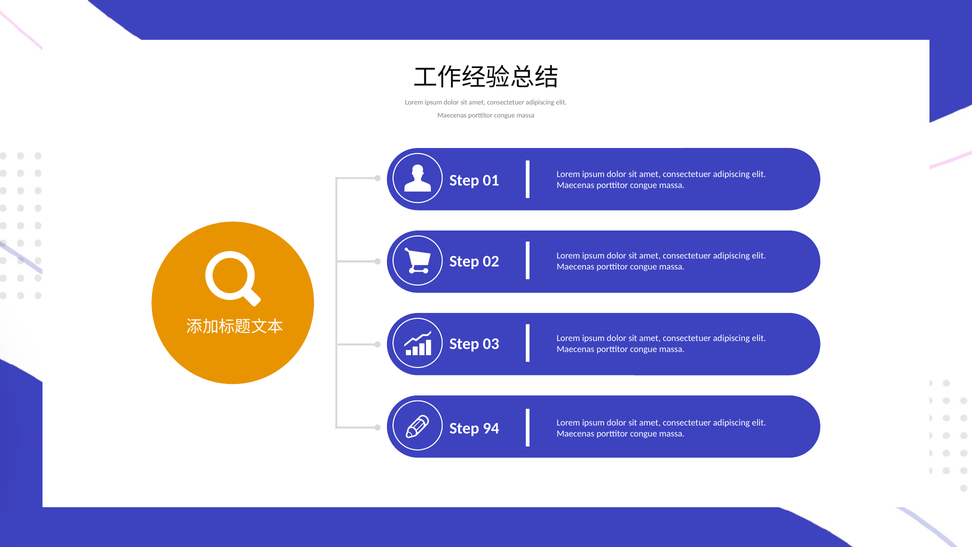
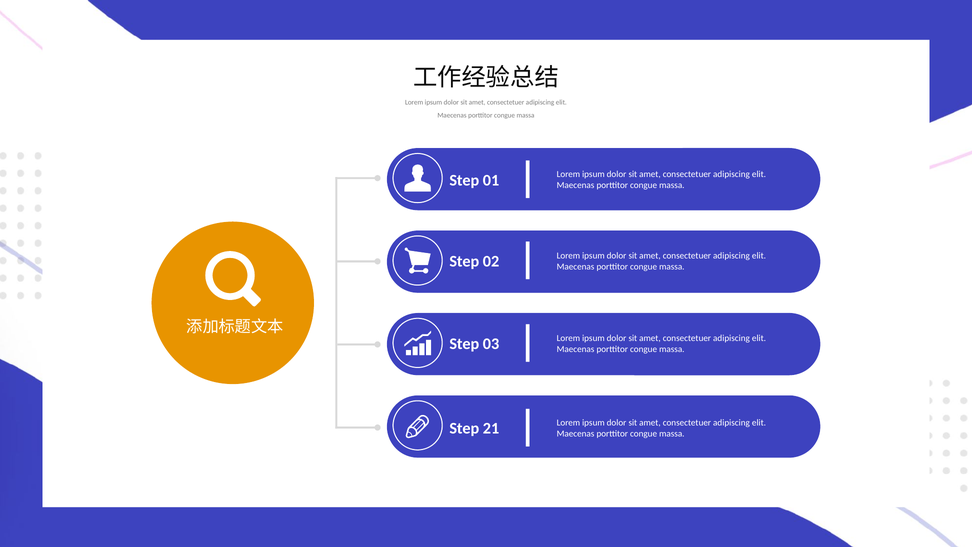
94: 94 -> 21 (491, 428)
